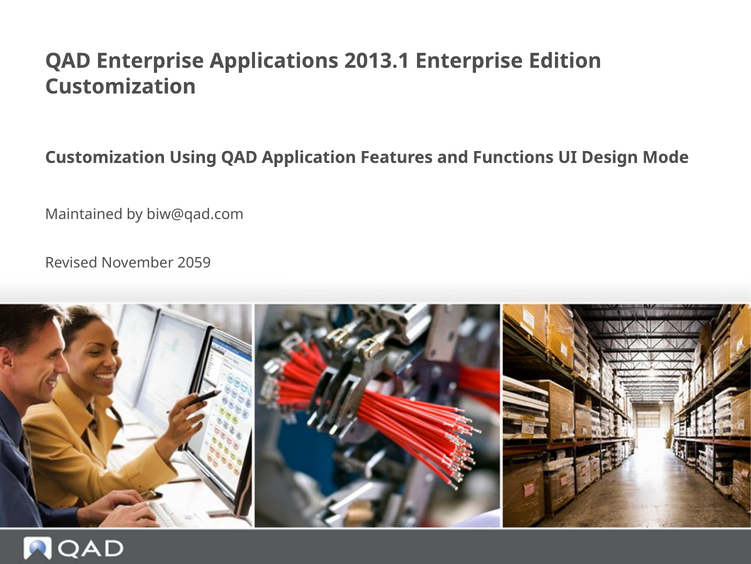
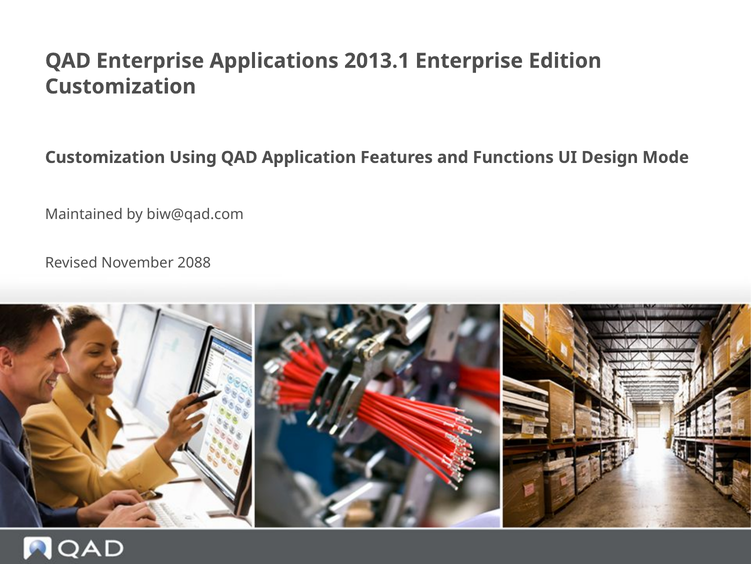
2059: 2059 -> 2088 (194, 262)
